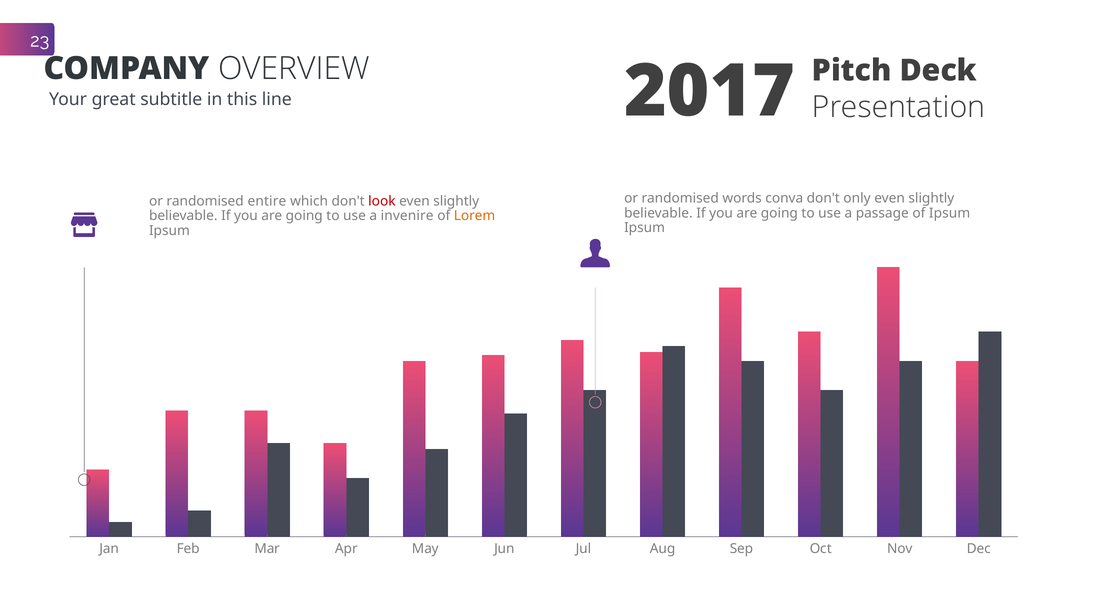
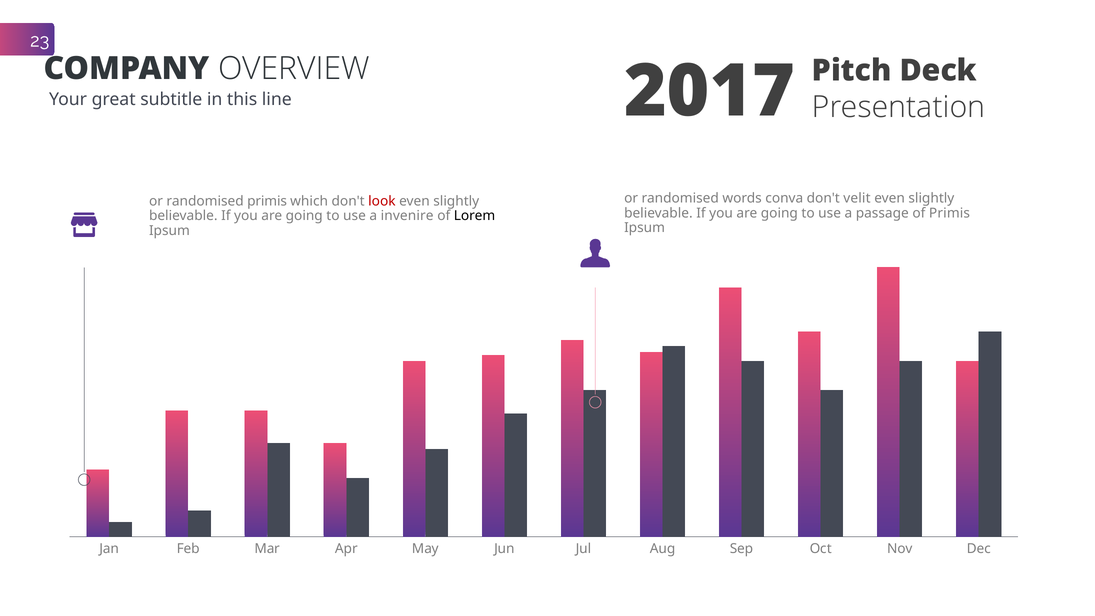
only: only -> velit (857, 198)
randomised entire: entire -> primis (267, 201)
of Ipsum: Ipsum -> Primis (950, 213)
Lorem colour: orange -> black (474, 216)
